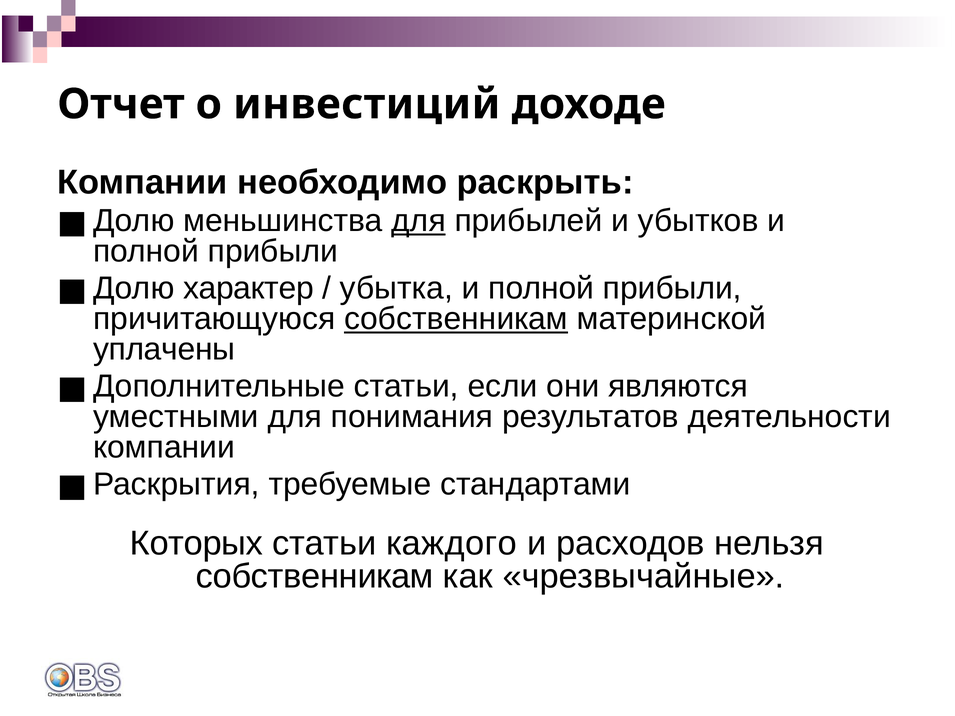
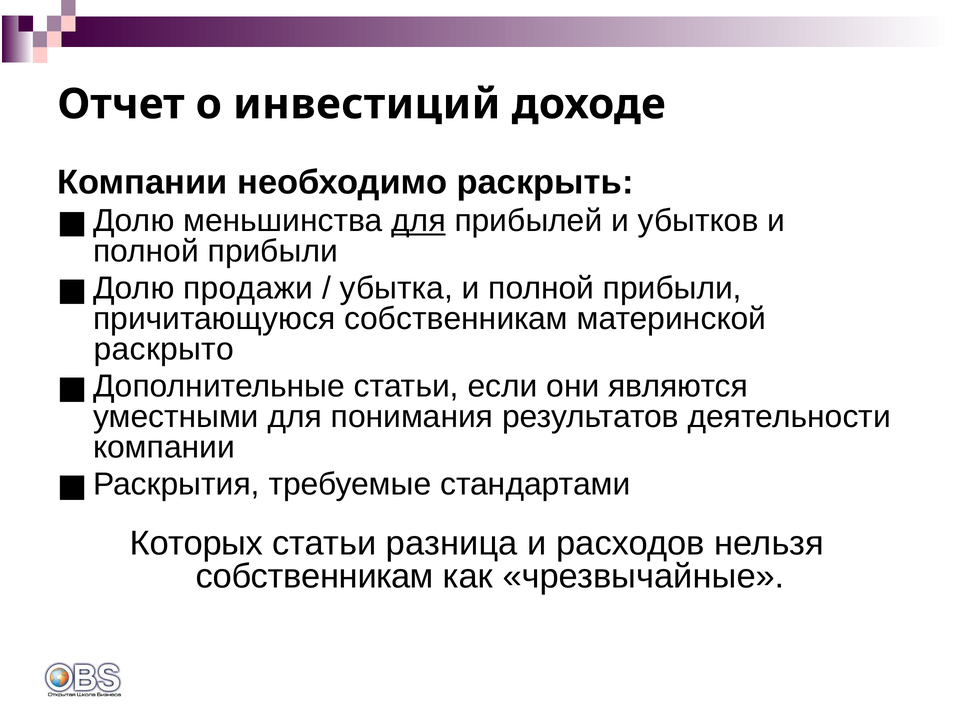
характер: характер -> продажи (248, 288)
собственникам underline: present -> none (456, 319)
уплачены: уплачены -> раскрыто (164, 349)
каждого: каждого -> разница (452, 544)
